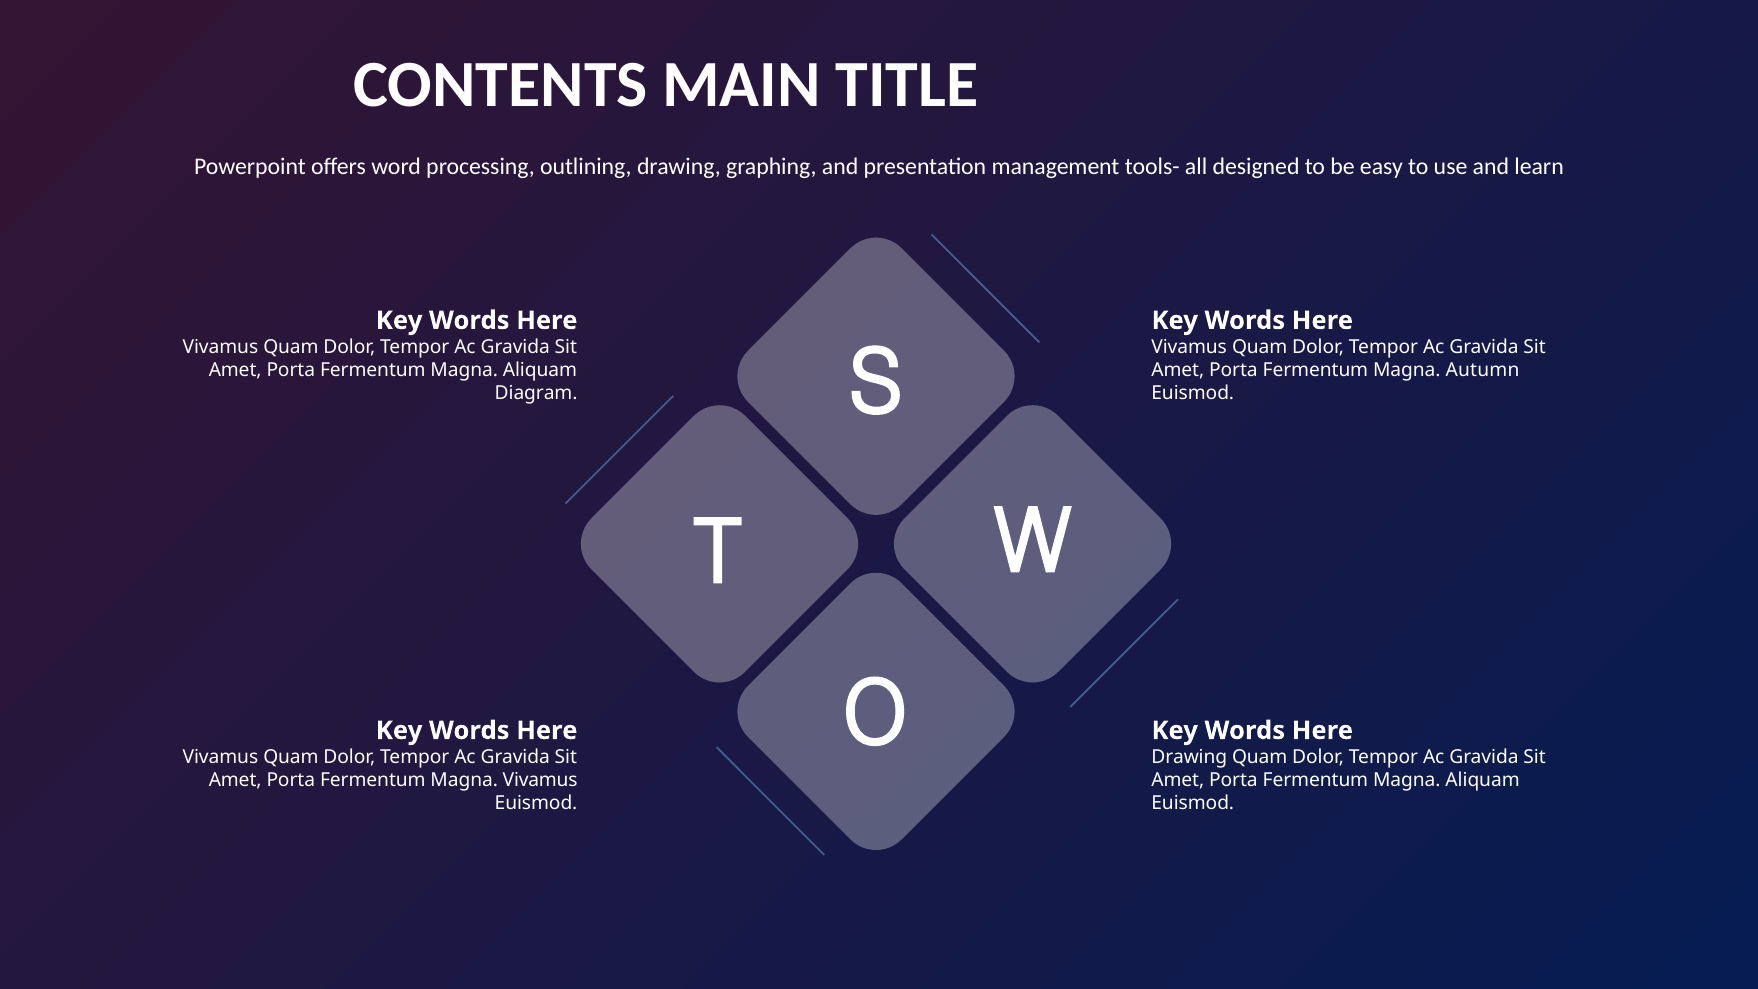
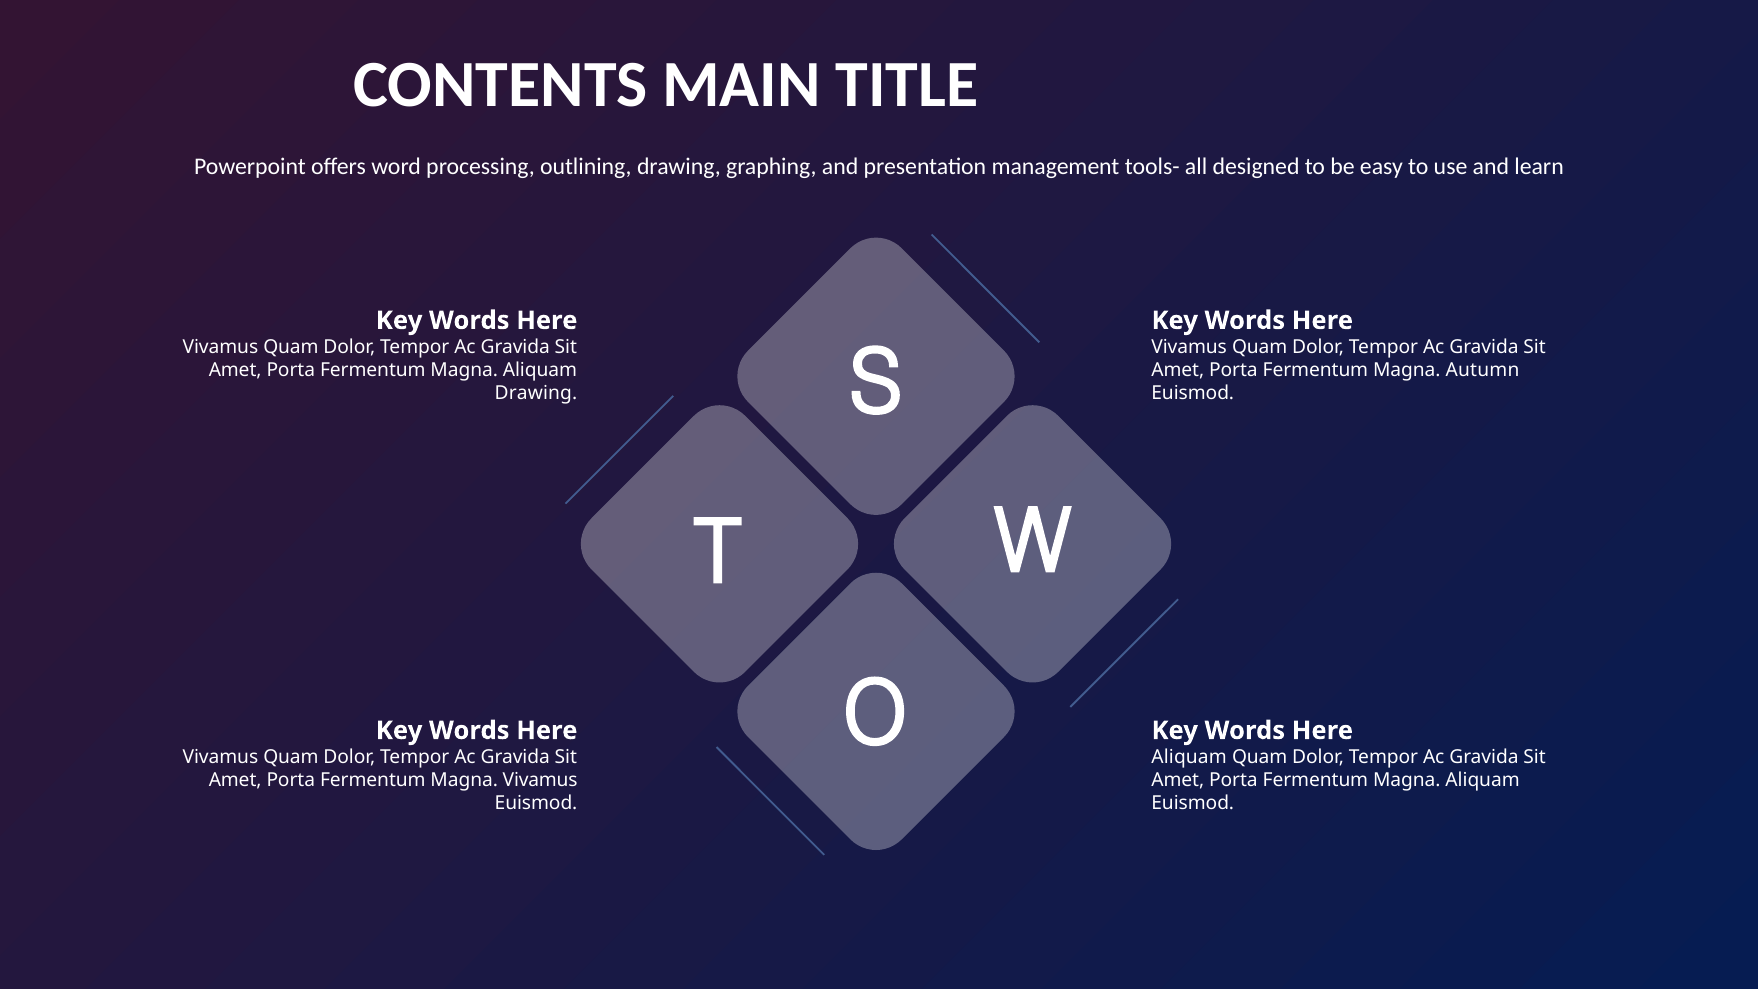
Diagram: Diagram -> Drawing (536, 393)
Drawing: Drawing -> Aliquam (1189, 757)
